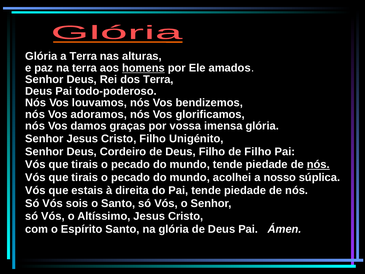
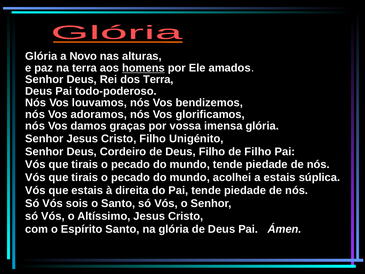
a Terra: Terra -> Novo (83, 56)
nós underline: present -> none (318, 164)
a nosso: nosso -> estais (280, 177)
